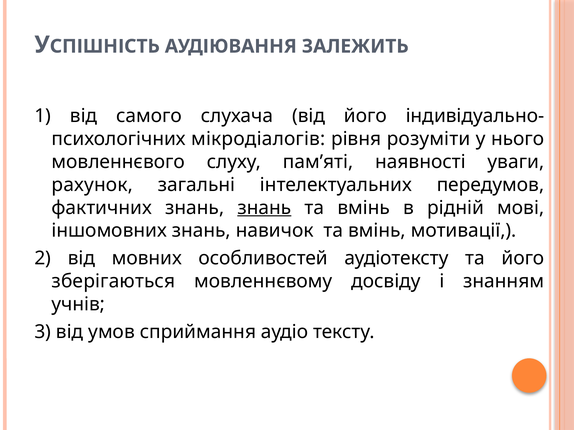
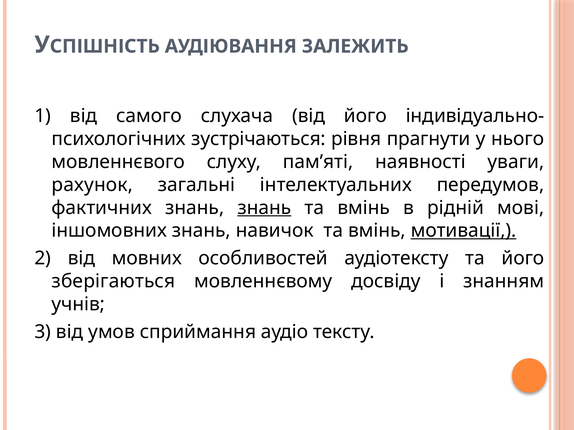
мікродіалогів: мікродіалогів -> зустрічаються (258, 139)
розуміти: розуміти -> прагнути (429, 139)
мотивації underline: none -> present (464, 231)
